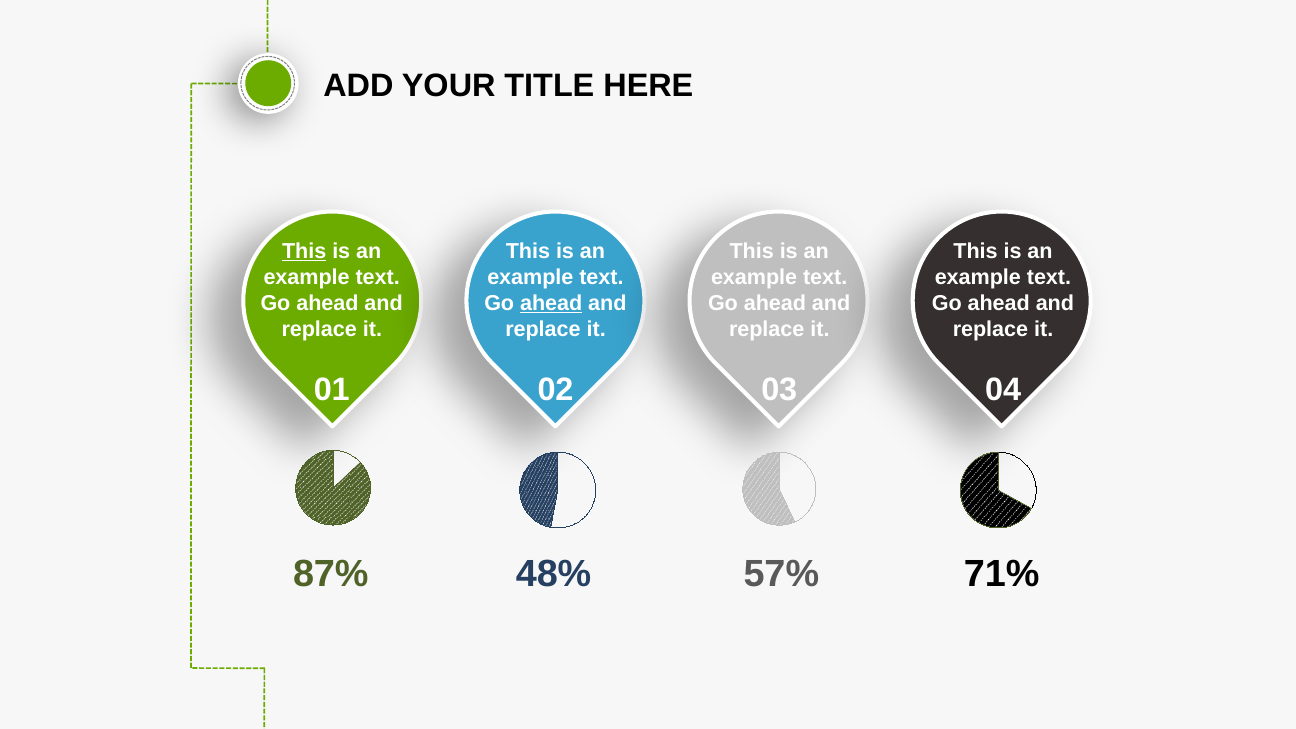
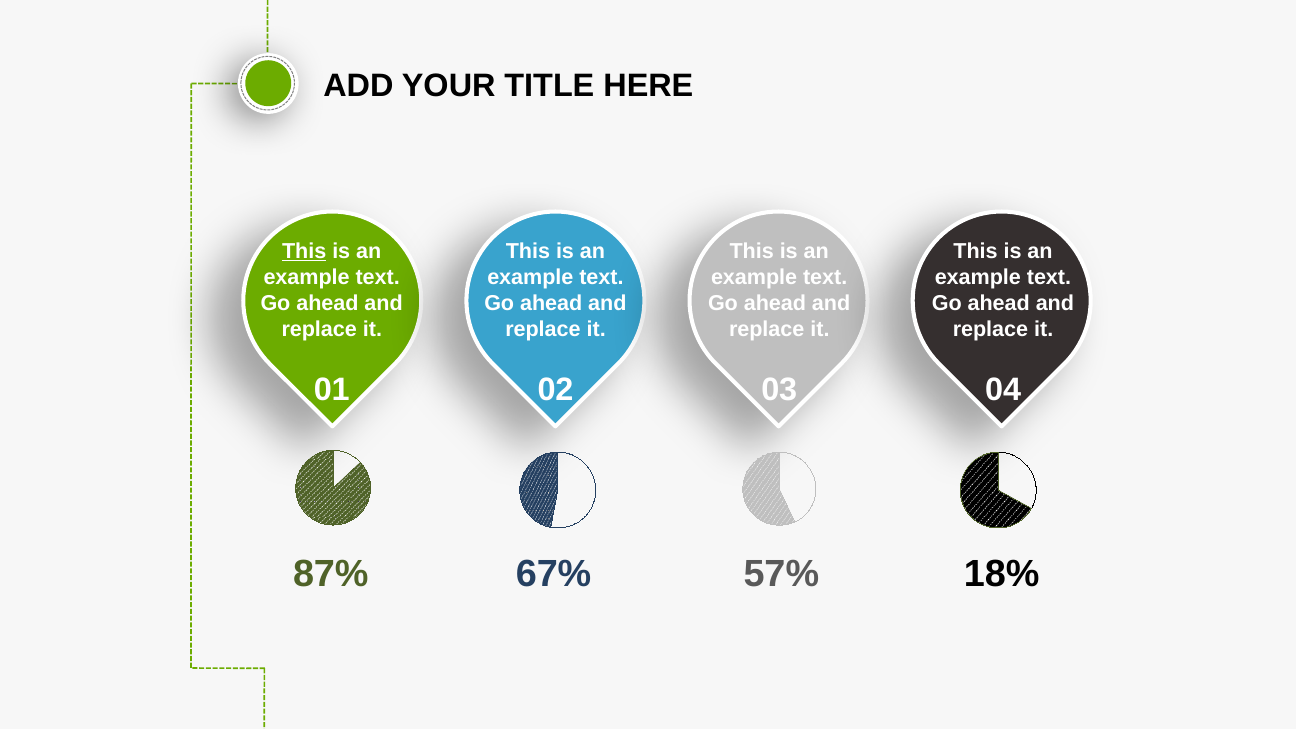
ahead underline: present -> none (551, 303)
48%: 48% -> 67% (554, 574)
71%: 71% -> 18% (1002, 574)
